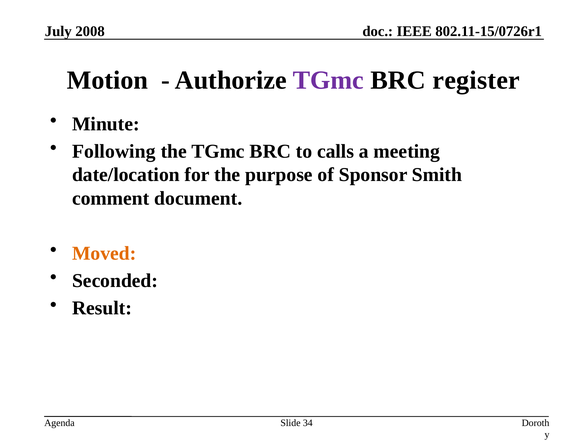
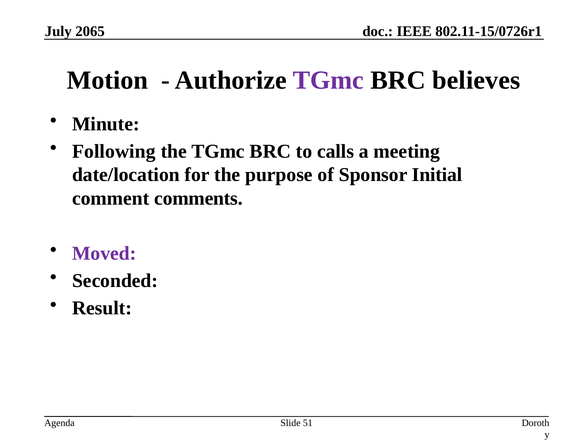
2008: 2008 -> 2065 (90, 31)
register: register -> believes (476, 80)
Smith: Smith -> Initial (437, 175)
document: document -> comments (198, 198)
Moved colour: orange -> purple (104, 253)
34: 34 -> 51 (308, 423)
